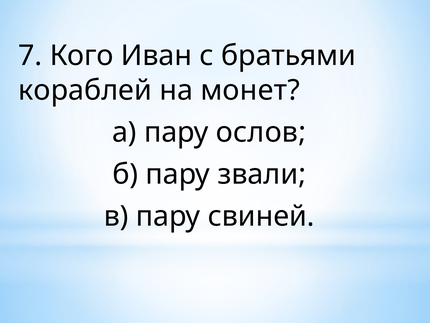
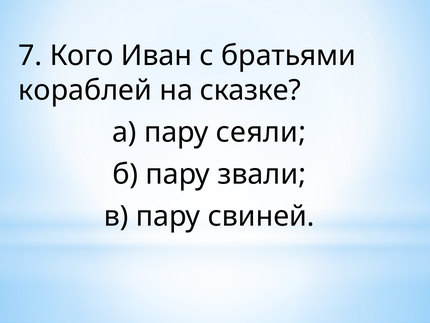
монет: монет -> сказке (250, 90)
ослов: ослов -> сеяли (261, 132)
